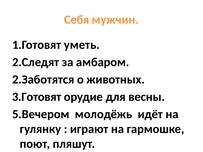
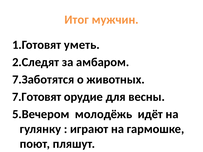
Себя: Себя -> Итог (77, 20)
2.Заботятся: 2.Заботятся -> 7.Заботятся (43, 80)
3.Готовят: 3.Готовят -> 7.Готовят (37, 97)
